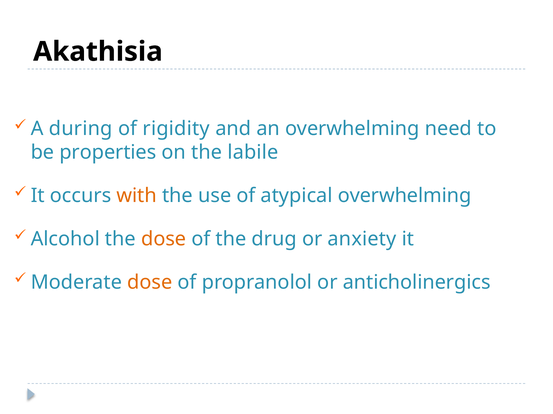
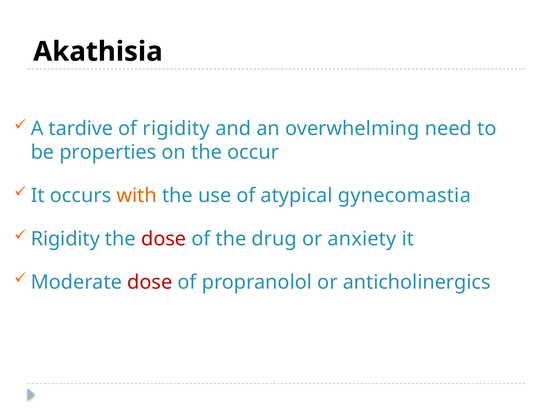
during: during -> tardive (81, 129)
labile: labile -> occur (253, 153)
atypical overwhelming: overwhelming -> gynecomastia (404, 196)
Alcohol: Alcohol -> Rigidity (65, 239)
dose colour: orange -> red (164, 239)
dose colour: orange -> red (150, 283)
